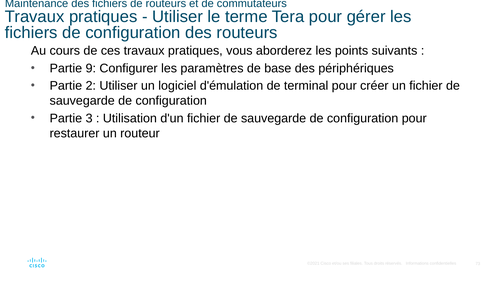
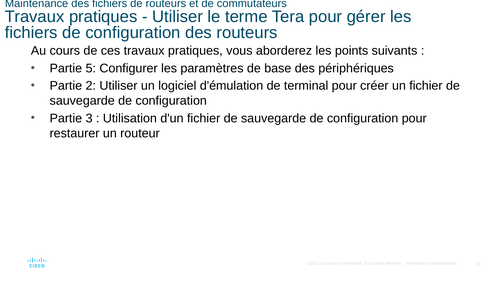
9: 9 -> 5 (91, 68)
